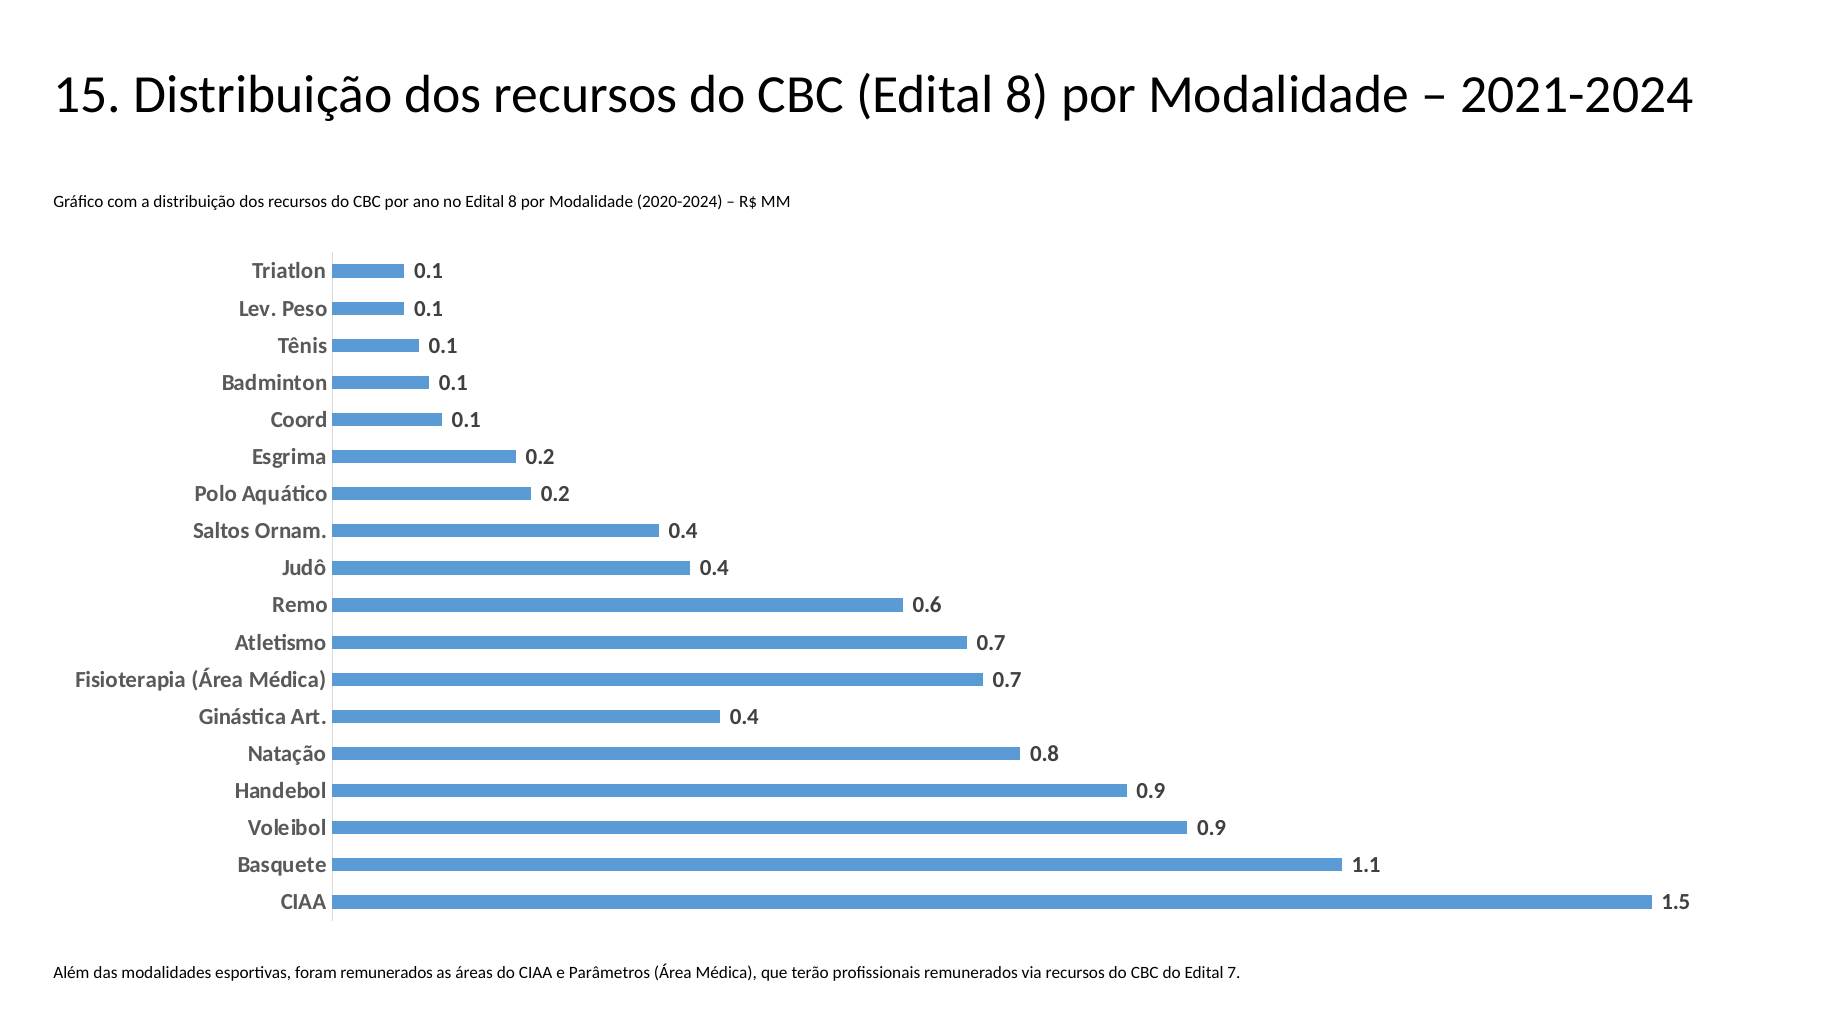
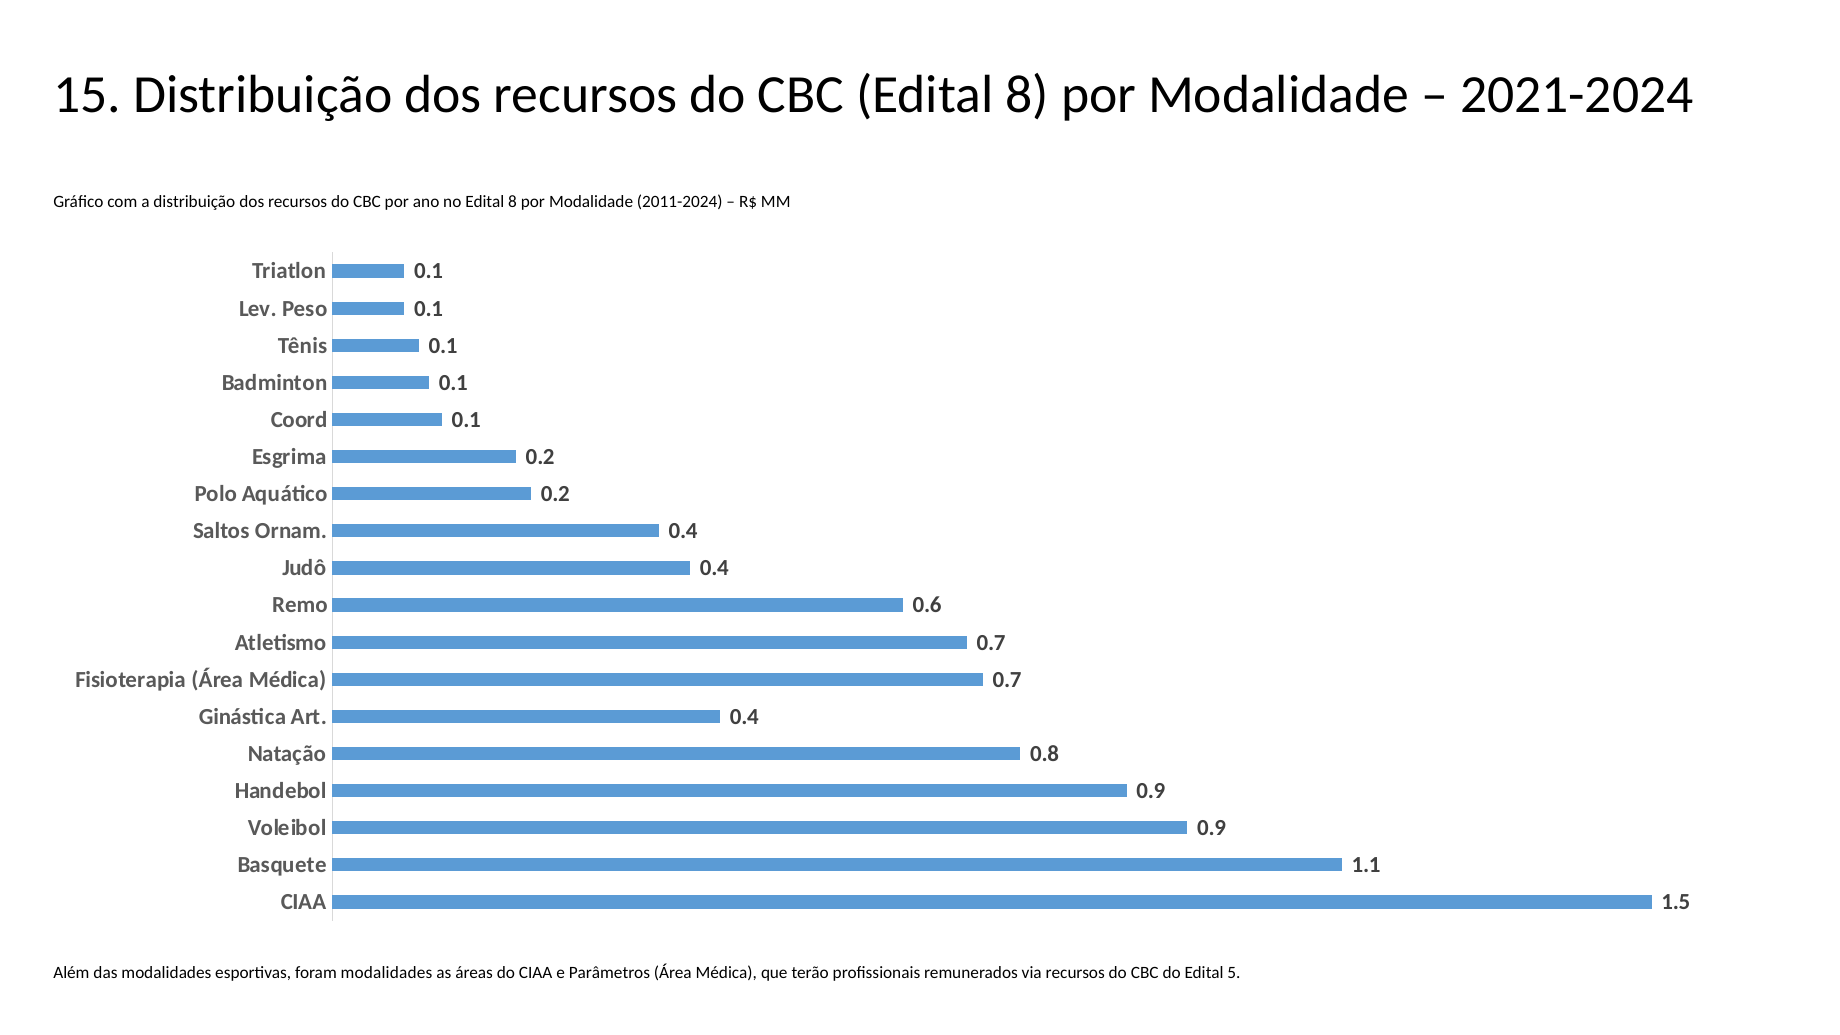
2020-2024: 2020-2024 -> 2011-2024 (680, 202)
foram remunerados: remunerados -> modalidades (387, 973)
7: 7 -> 5 (1234, 973)
